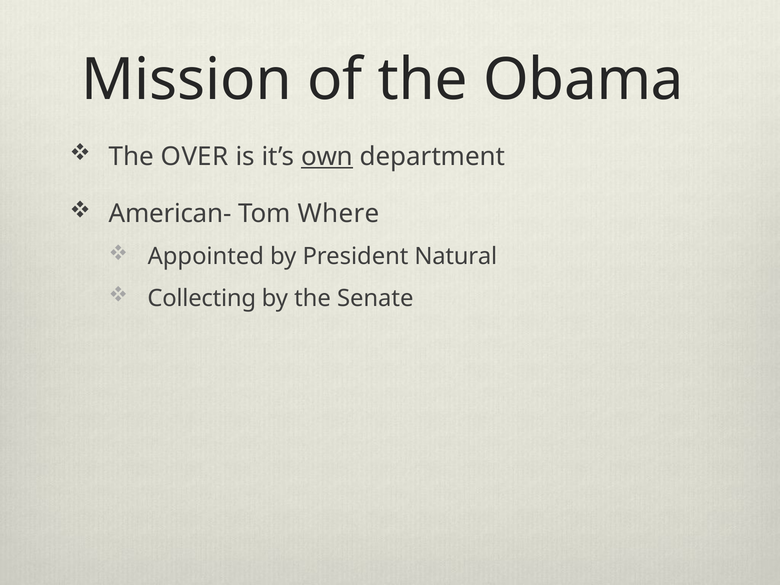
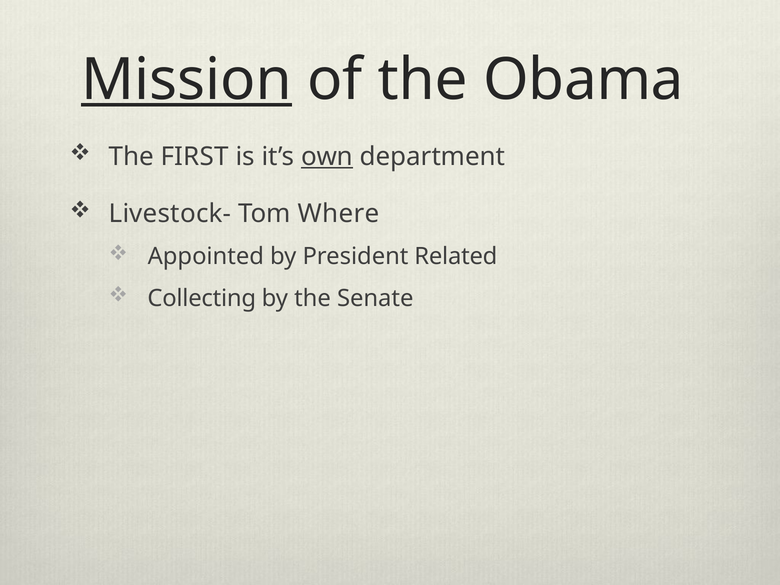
Mission underline: none -> present (186, 80)
OVER: OVER -> FIRST (195, 157)
American-: American- -> Livestock- (170, 214)
Natural: Natural -> Related (456, 257)
